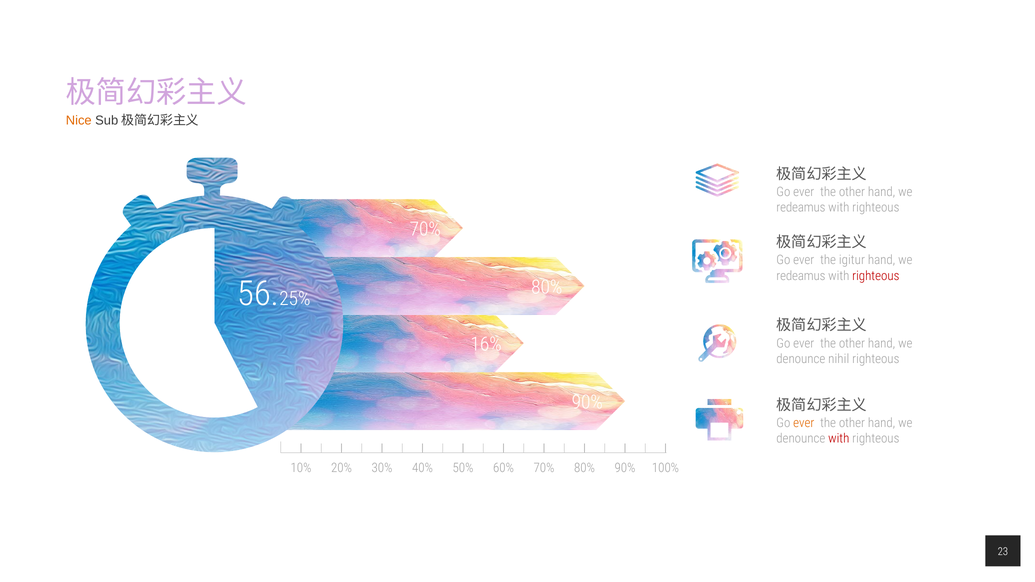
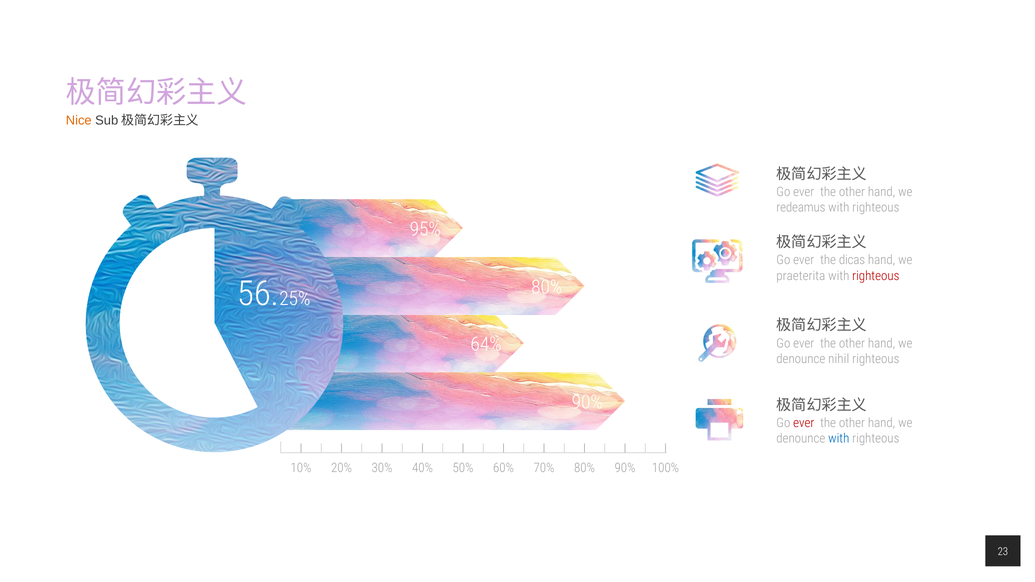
70%: 70% -> 95% (425, 229)
igitur: igitur -> dicas (852, 260)
redeamus: redeamus -> praeterita (801, 276)
16%: 16% -> 64% (486, 345)
ever colour: orange -> red (804, 423)
with colour: red -> blue (839, 439)
